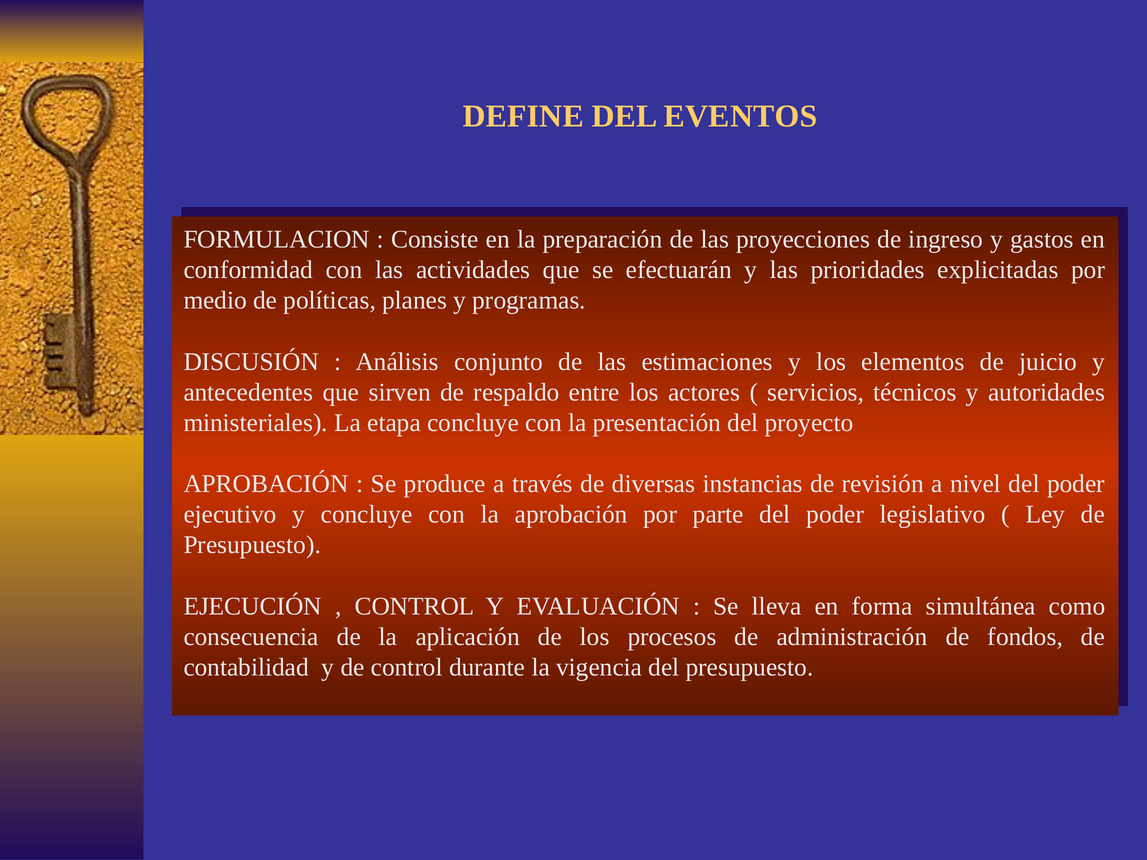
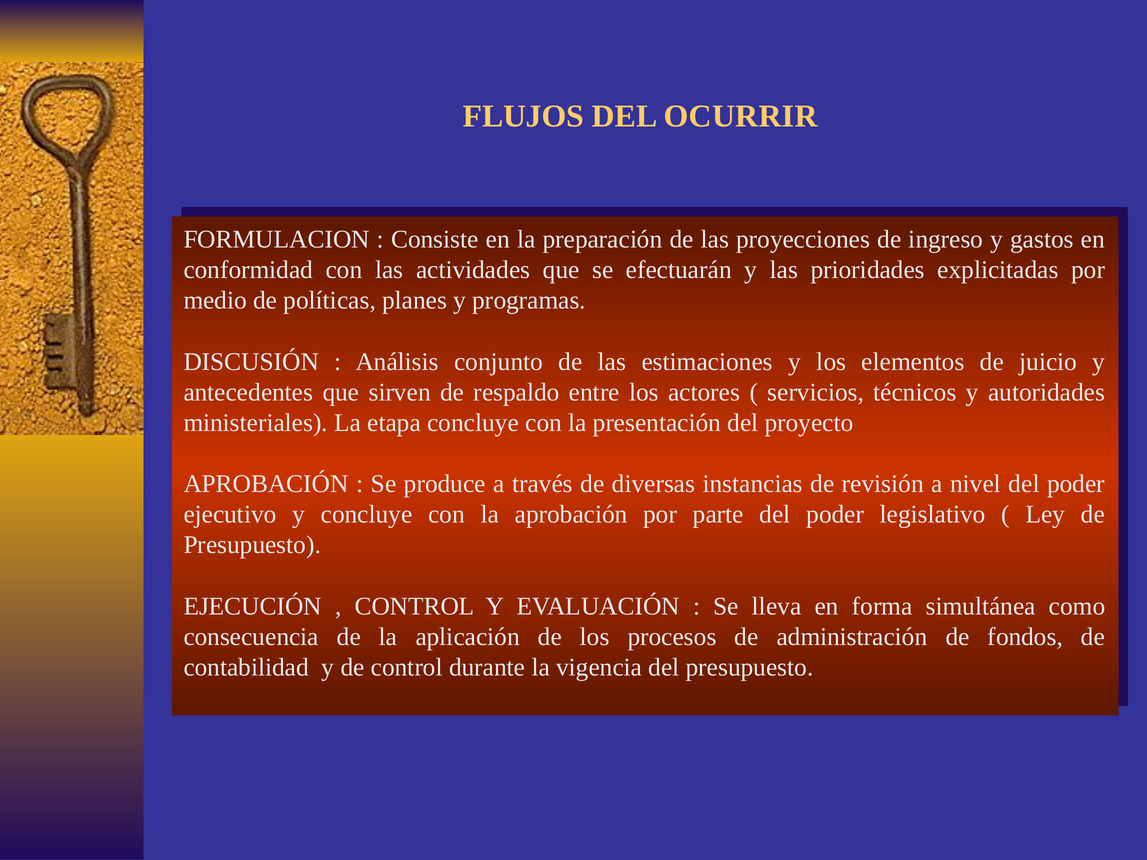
DEFINE: DEFINE -> FLUJOS (523, 116)
EVENTOS: EVENTOS -> OCURRIR (741, 116)
